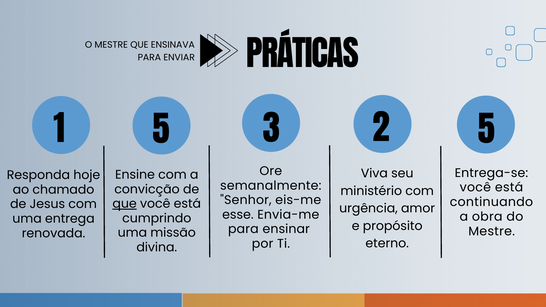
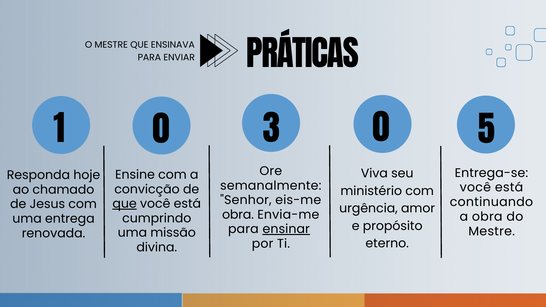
1 5: 5 -> 0 (161, 131)
3 2: 2 -> 0 (381, 130)
esse: esse -> obra (238, 215)
ensinar underline: none -> present (286, 229)
